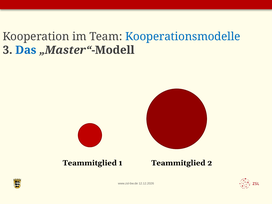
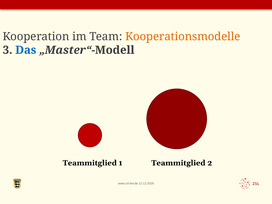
Kooperationsmodelle colour: blue -> orange (183, 36)
